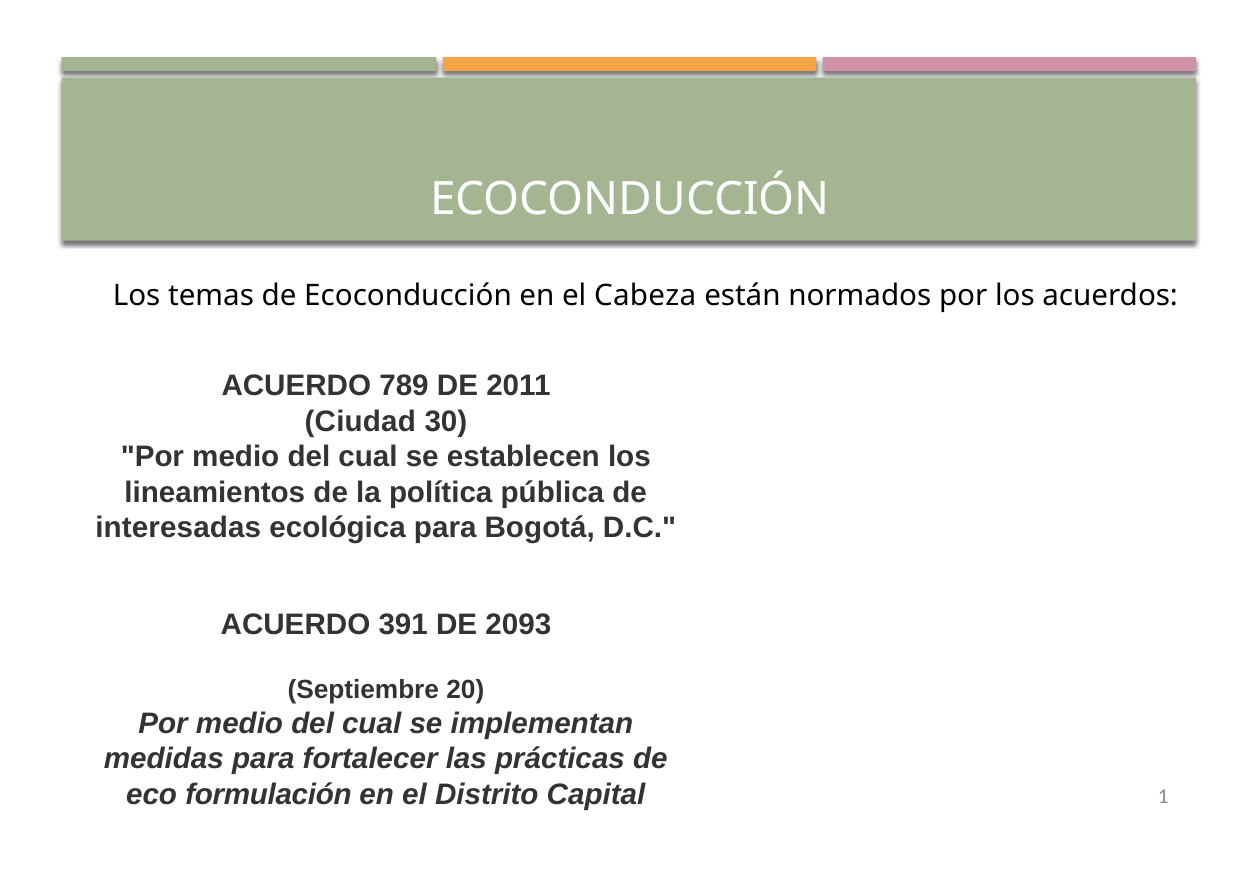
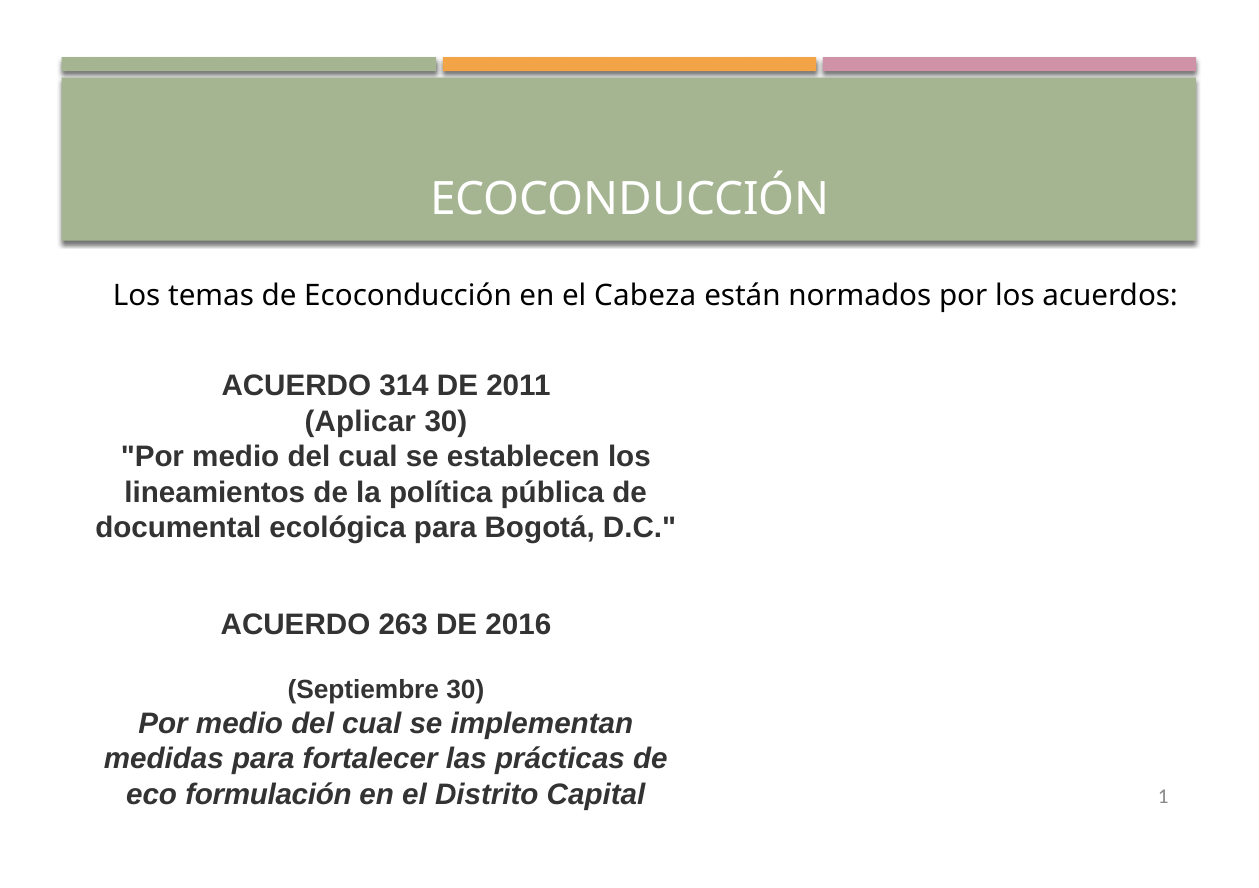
789: 789 -> 314 (404, 386)
Ciudad: Ciudad -> Aplicar (360, 422)
interesadas: interesadas -> documental (178, 528)
391: 391 -> 263 (403, 625)
2093: 2093 -> 2016 (518, 625)
Septiembre 20: 20 -> 30 (465, 690)
